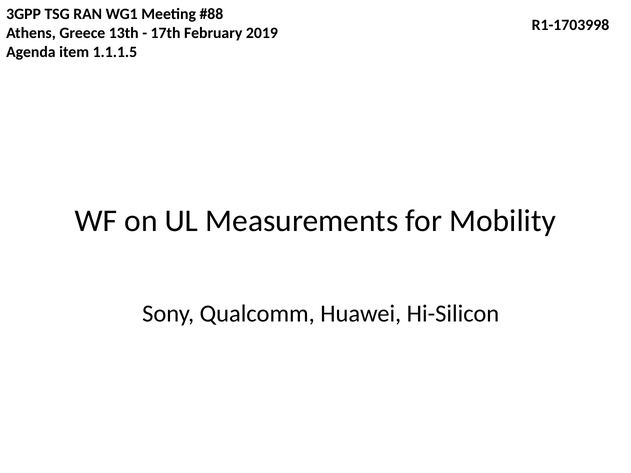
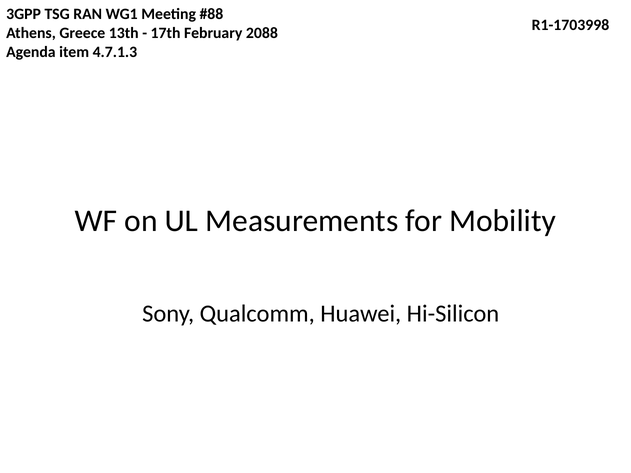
2019: 2019 -> 2088 (262, 33)
1.1.1.5: 1.1.1.5 -> 4.7.1.3 (115, 52)
